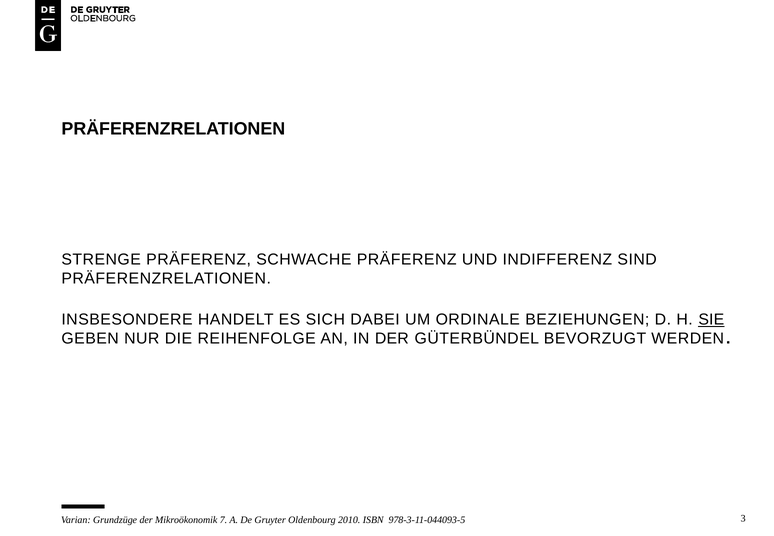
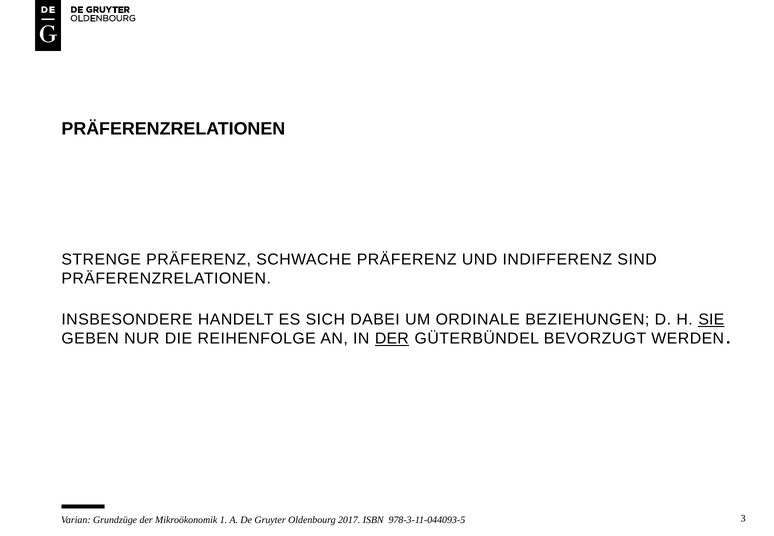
DER underline: none -> present (392, 338)
7: 7 -> 1 (223, 520)
2010: 2010 -> 2017 (349, 520)
